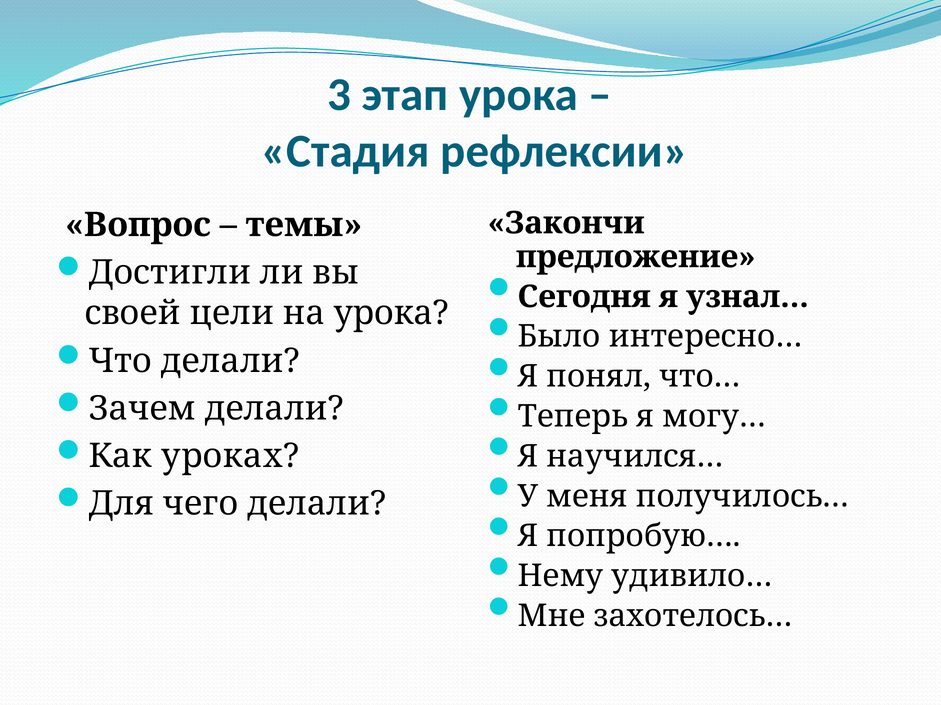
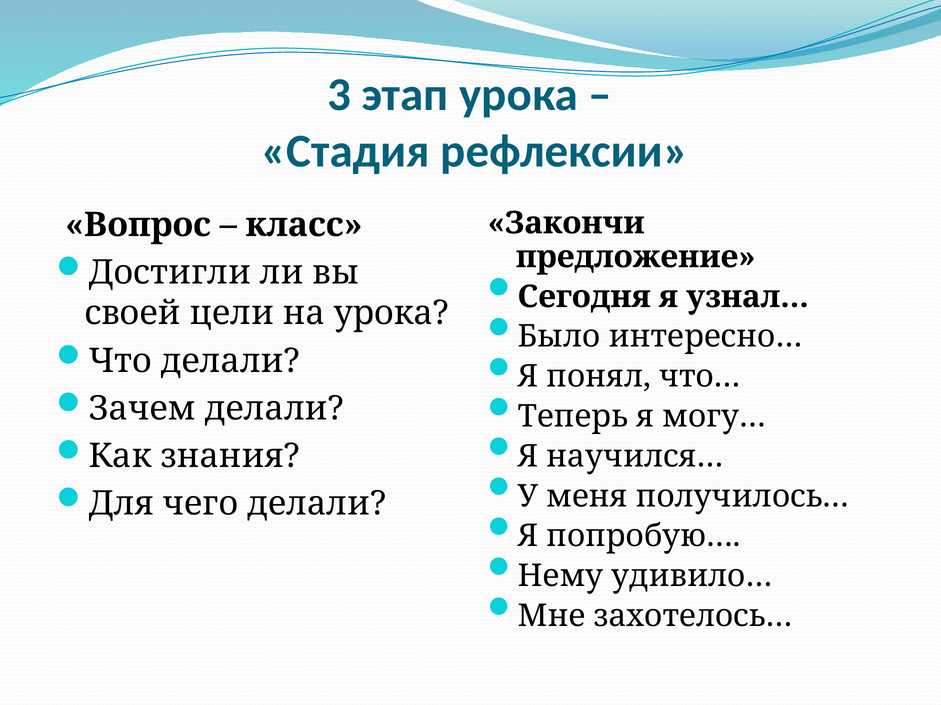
темы: темы -> класс (304, 225)
уроках: уроках -> знания (230, 457)
